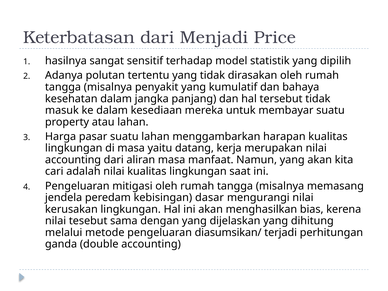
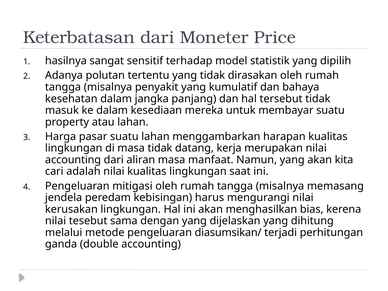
Menjadi: Menjadi -> Moneter (214, 37)
masa yaitu: yaitu -> tidak (160, 148)
dasar: dasar -> harus (210, 198)
